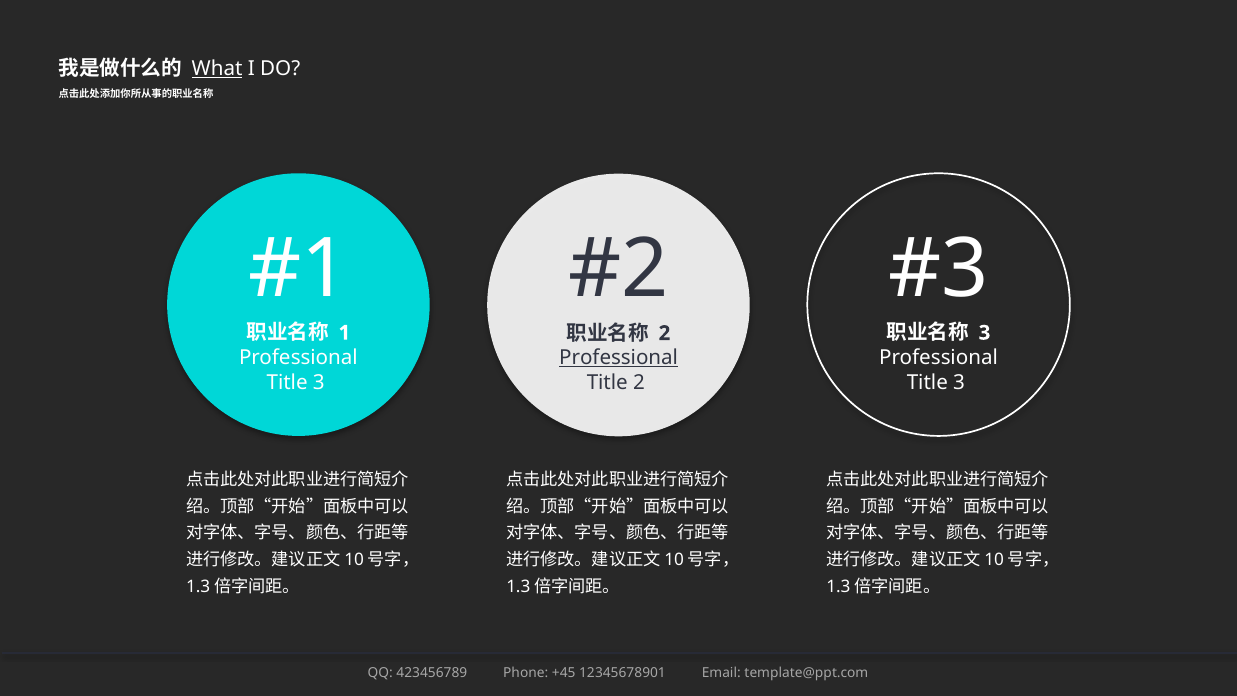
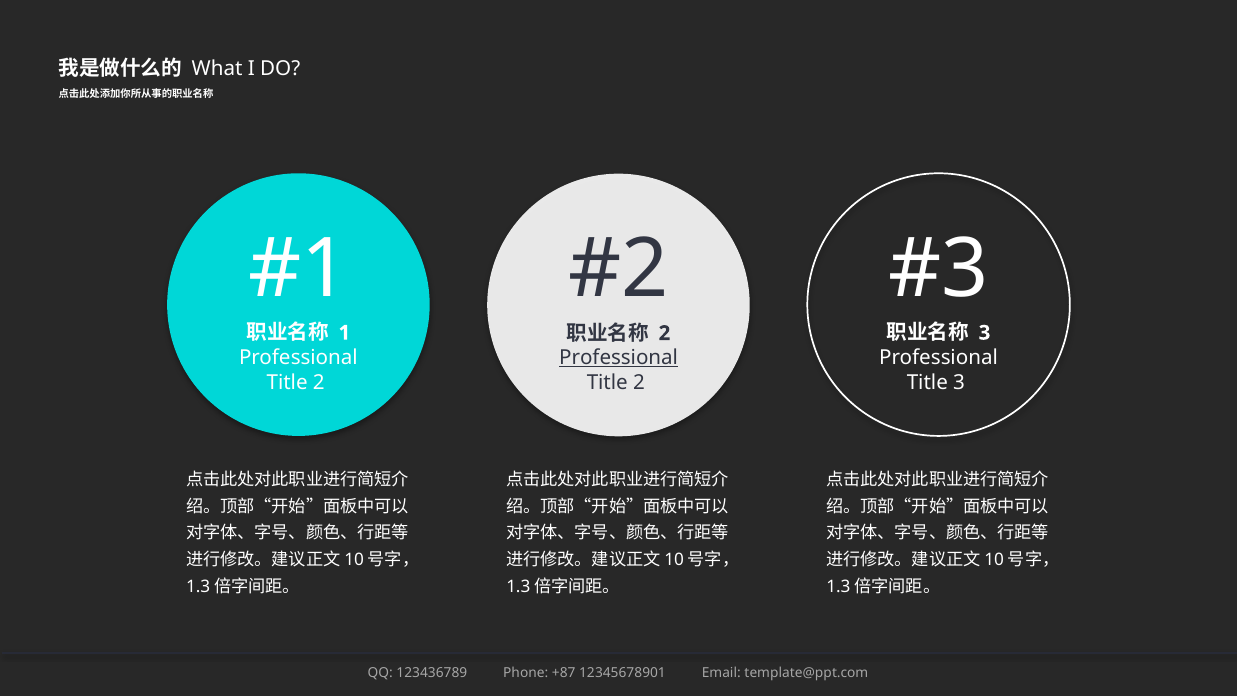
What underline: present -> none (217, 68)
3: 3 -> 2 (319, 382)
423456789: 423456789 -> 123436789 (432, 673)
+45: +45 -> +87 (564, 673)
